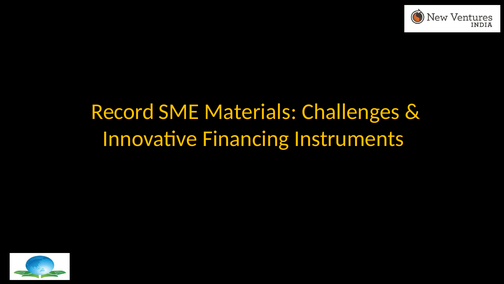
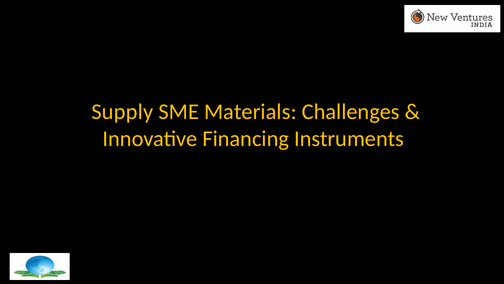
Record: Record -> Supply (122, 112)
